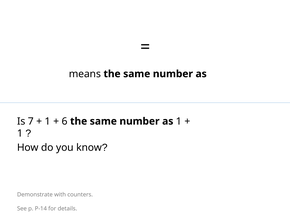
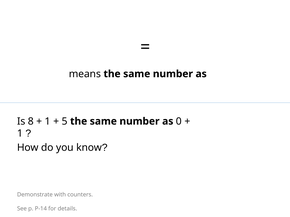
7: 7 -> 8 (31, 122)
6: 6 -> 5 (65, 122)
as 1: 1 -> 0 (179, 122)
